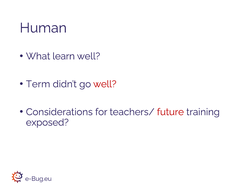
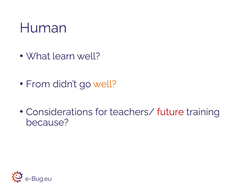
Term: Term -> From (38, 84)
well colour: red -> orange (105, 84)
exposed: exposed -> because (47, 123)
